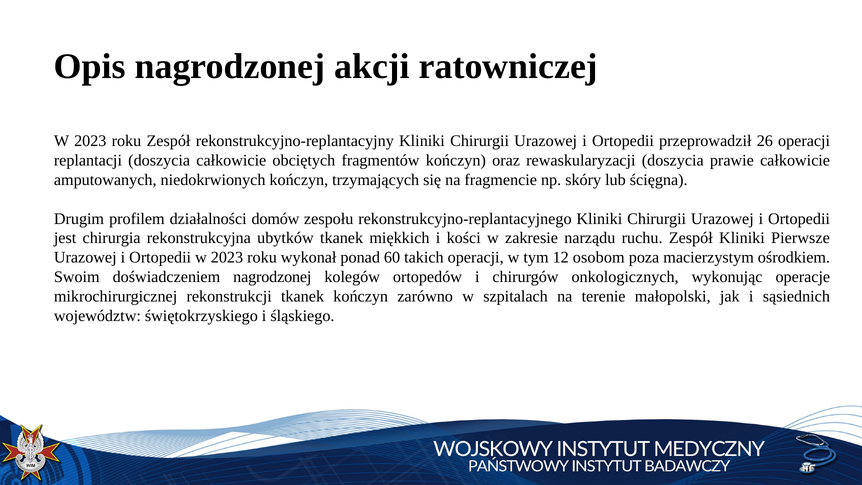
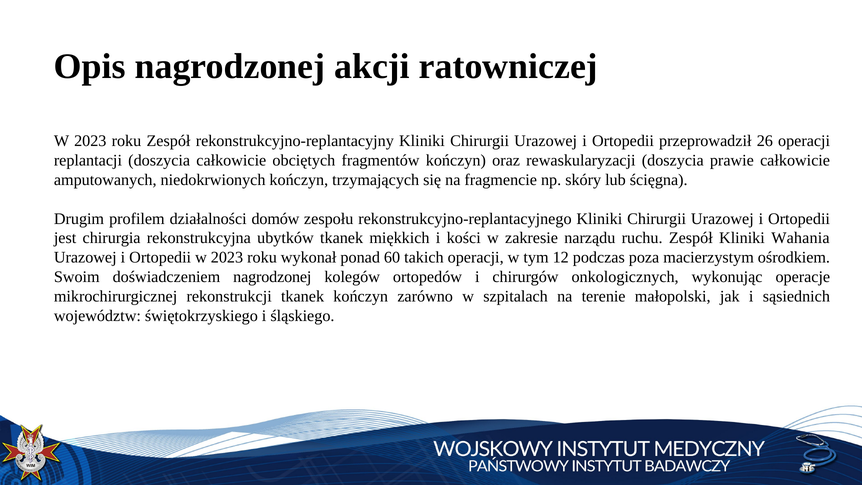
Pierwsze: Pierwsze -> Wahania (800, 238)
osobom: osobom -> podczas (599, 257)
